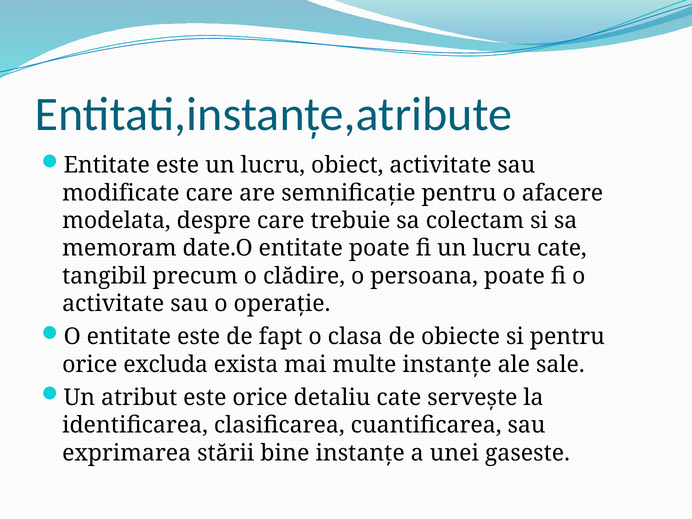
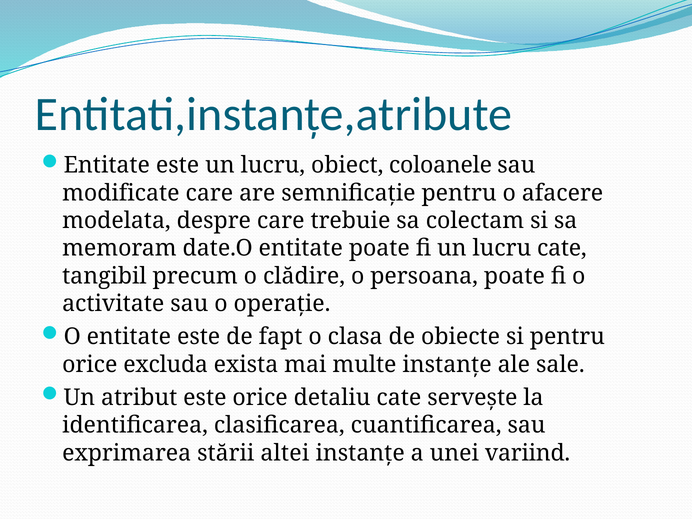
obiect activitate: activitate -> coloanele (440, 165)
bine: bine -> altei (285, 453)
gaseste: gaseste -> variind (528, 453)
